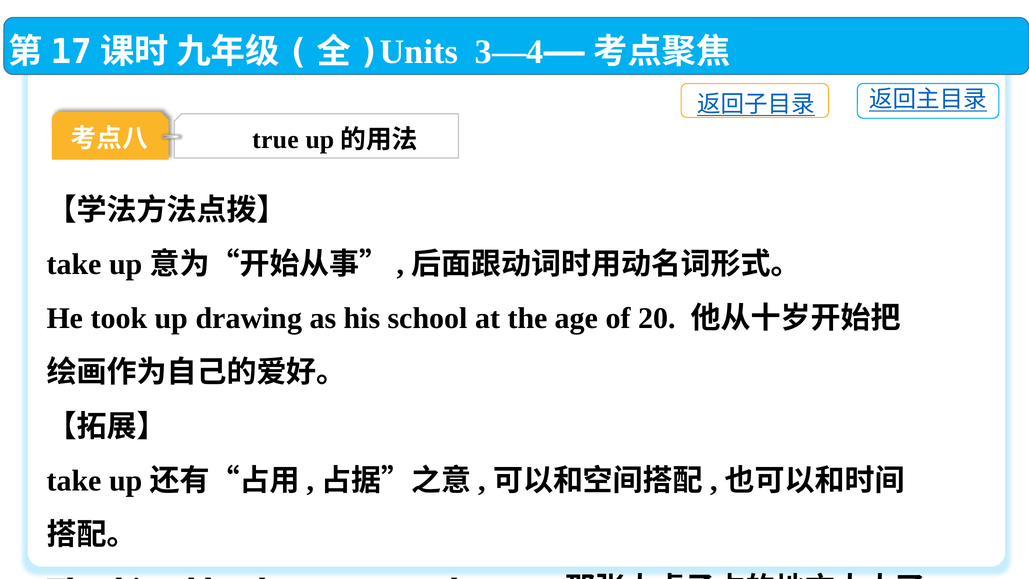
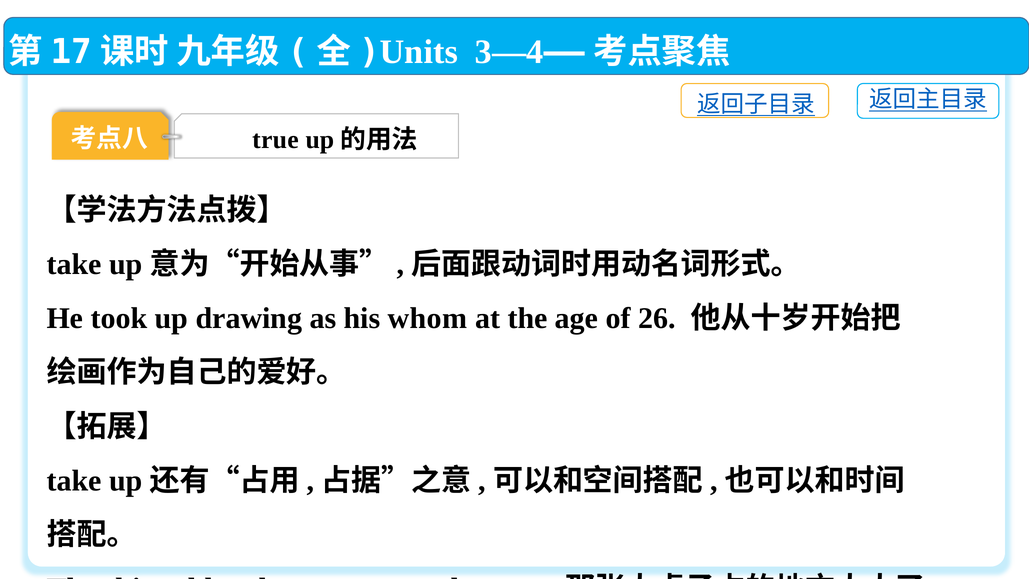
school: school -> whom (428, 318)
20: 20 -> 26 (657, 318)
